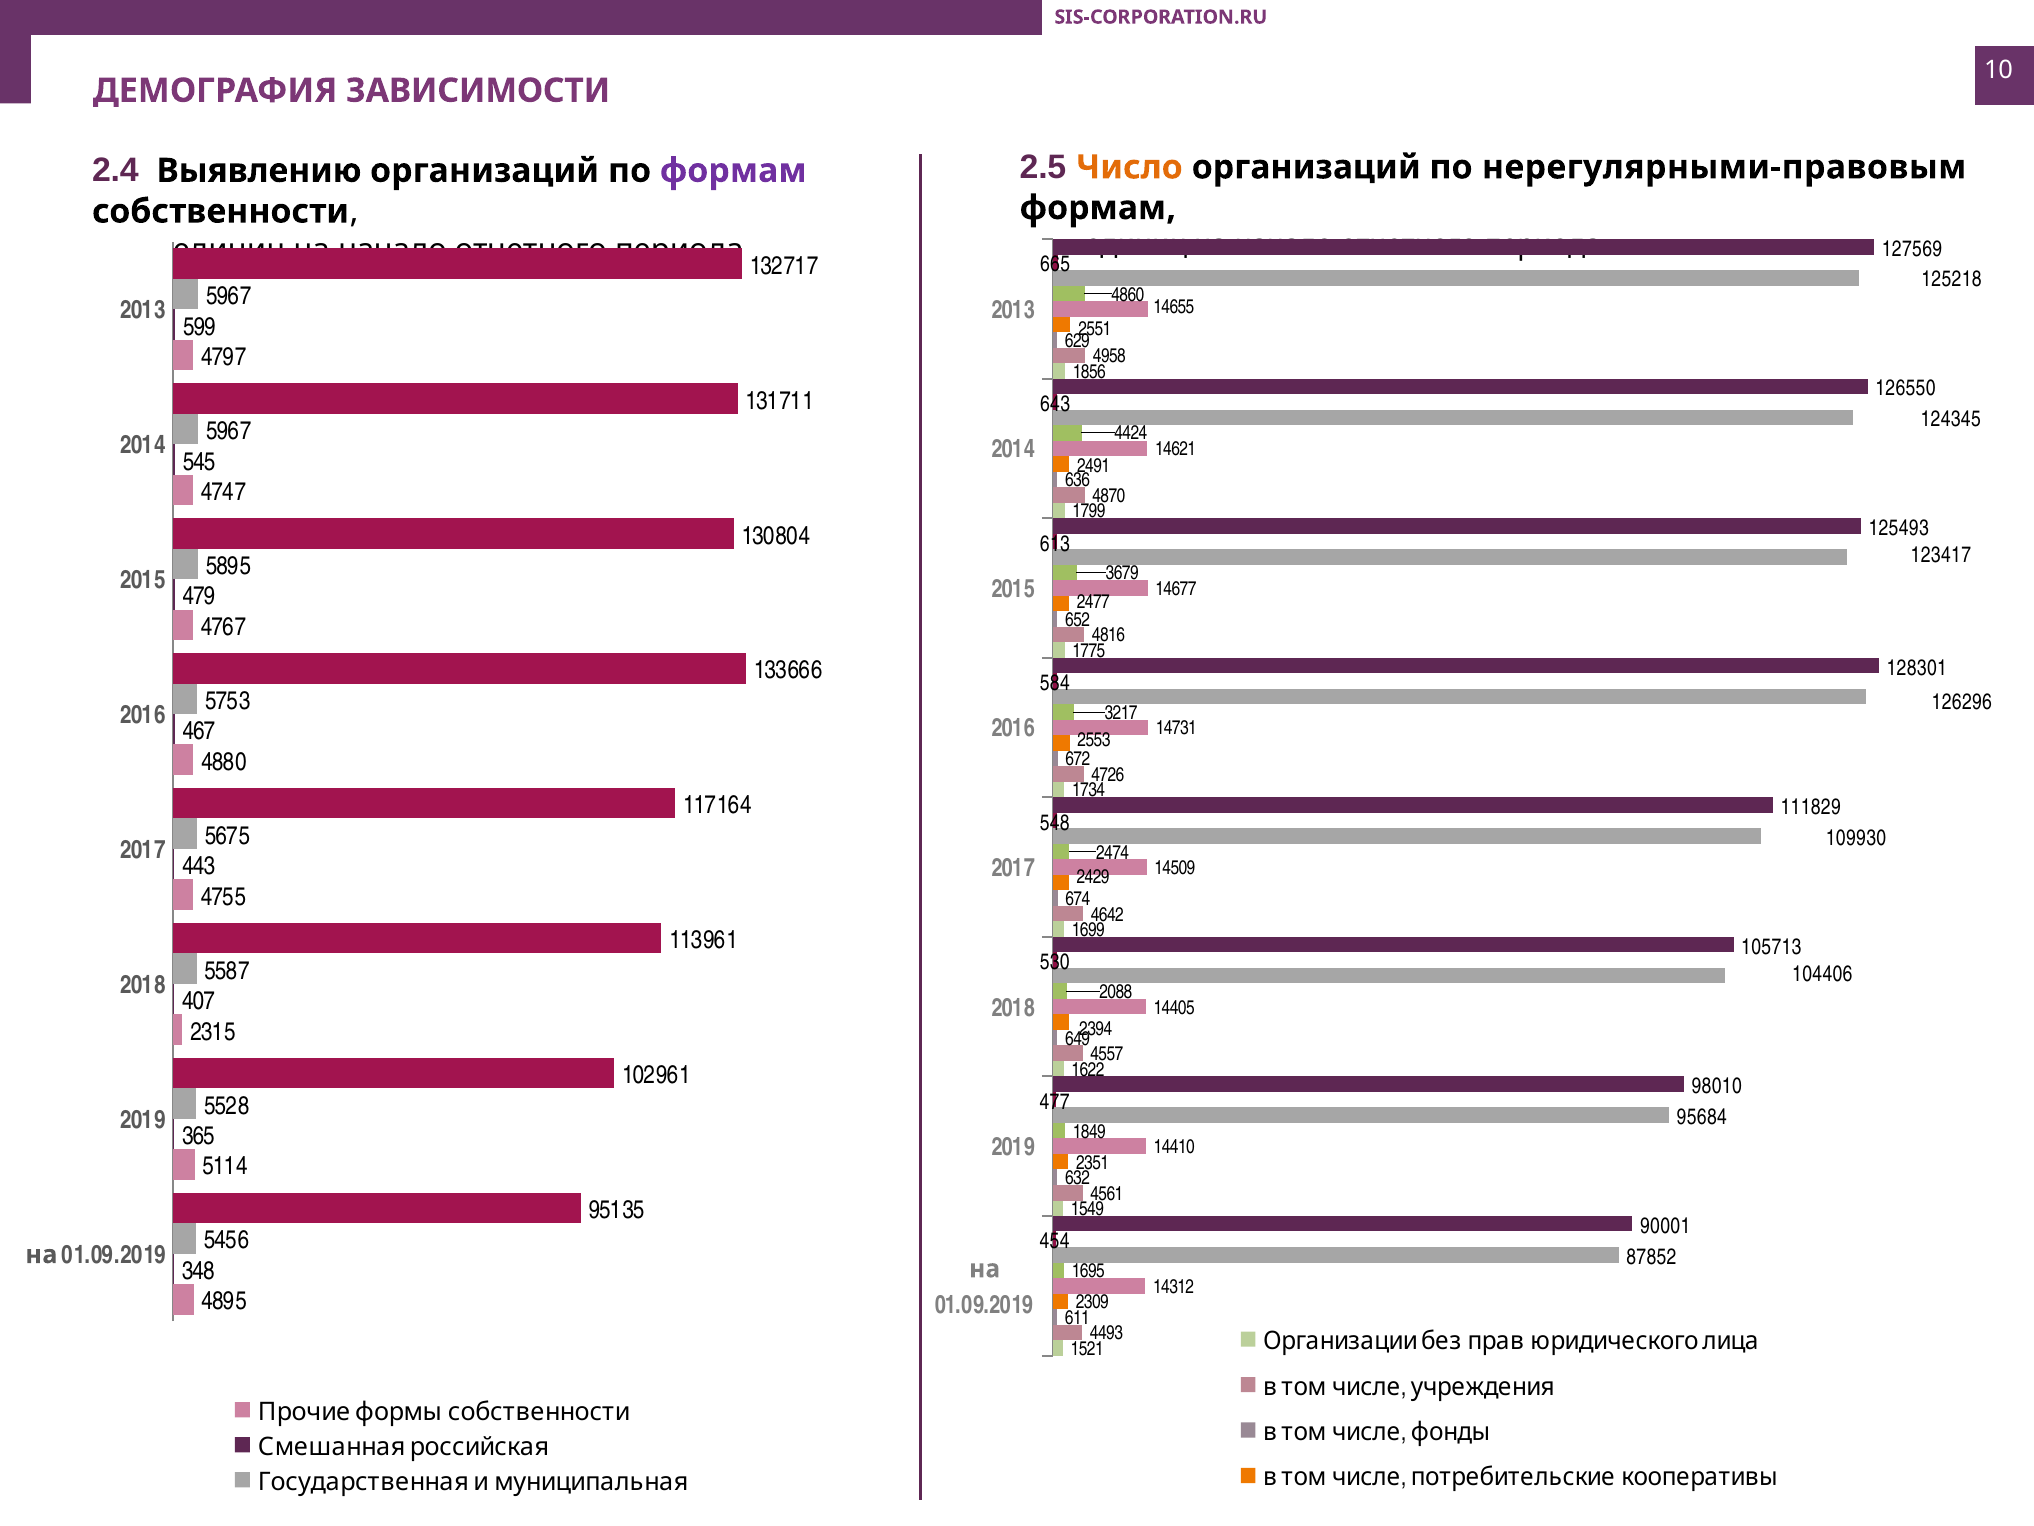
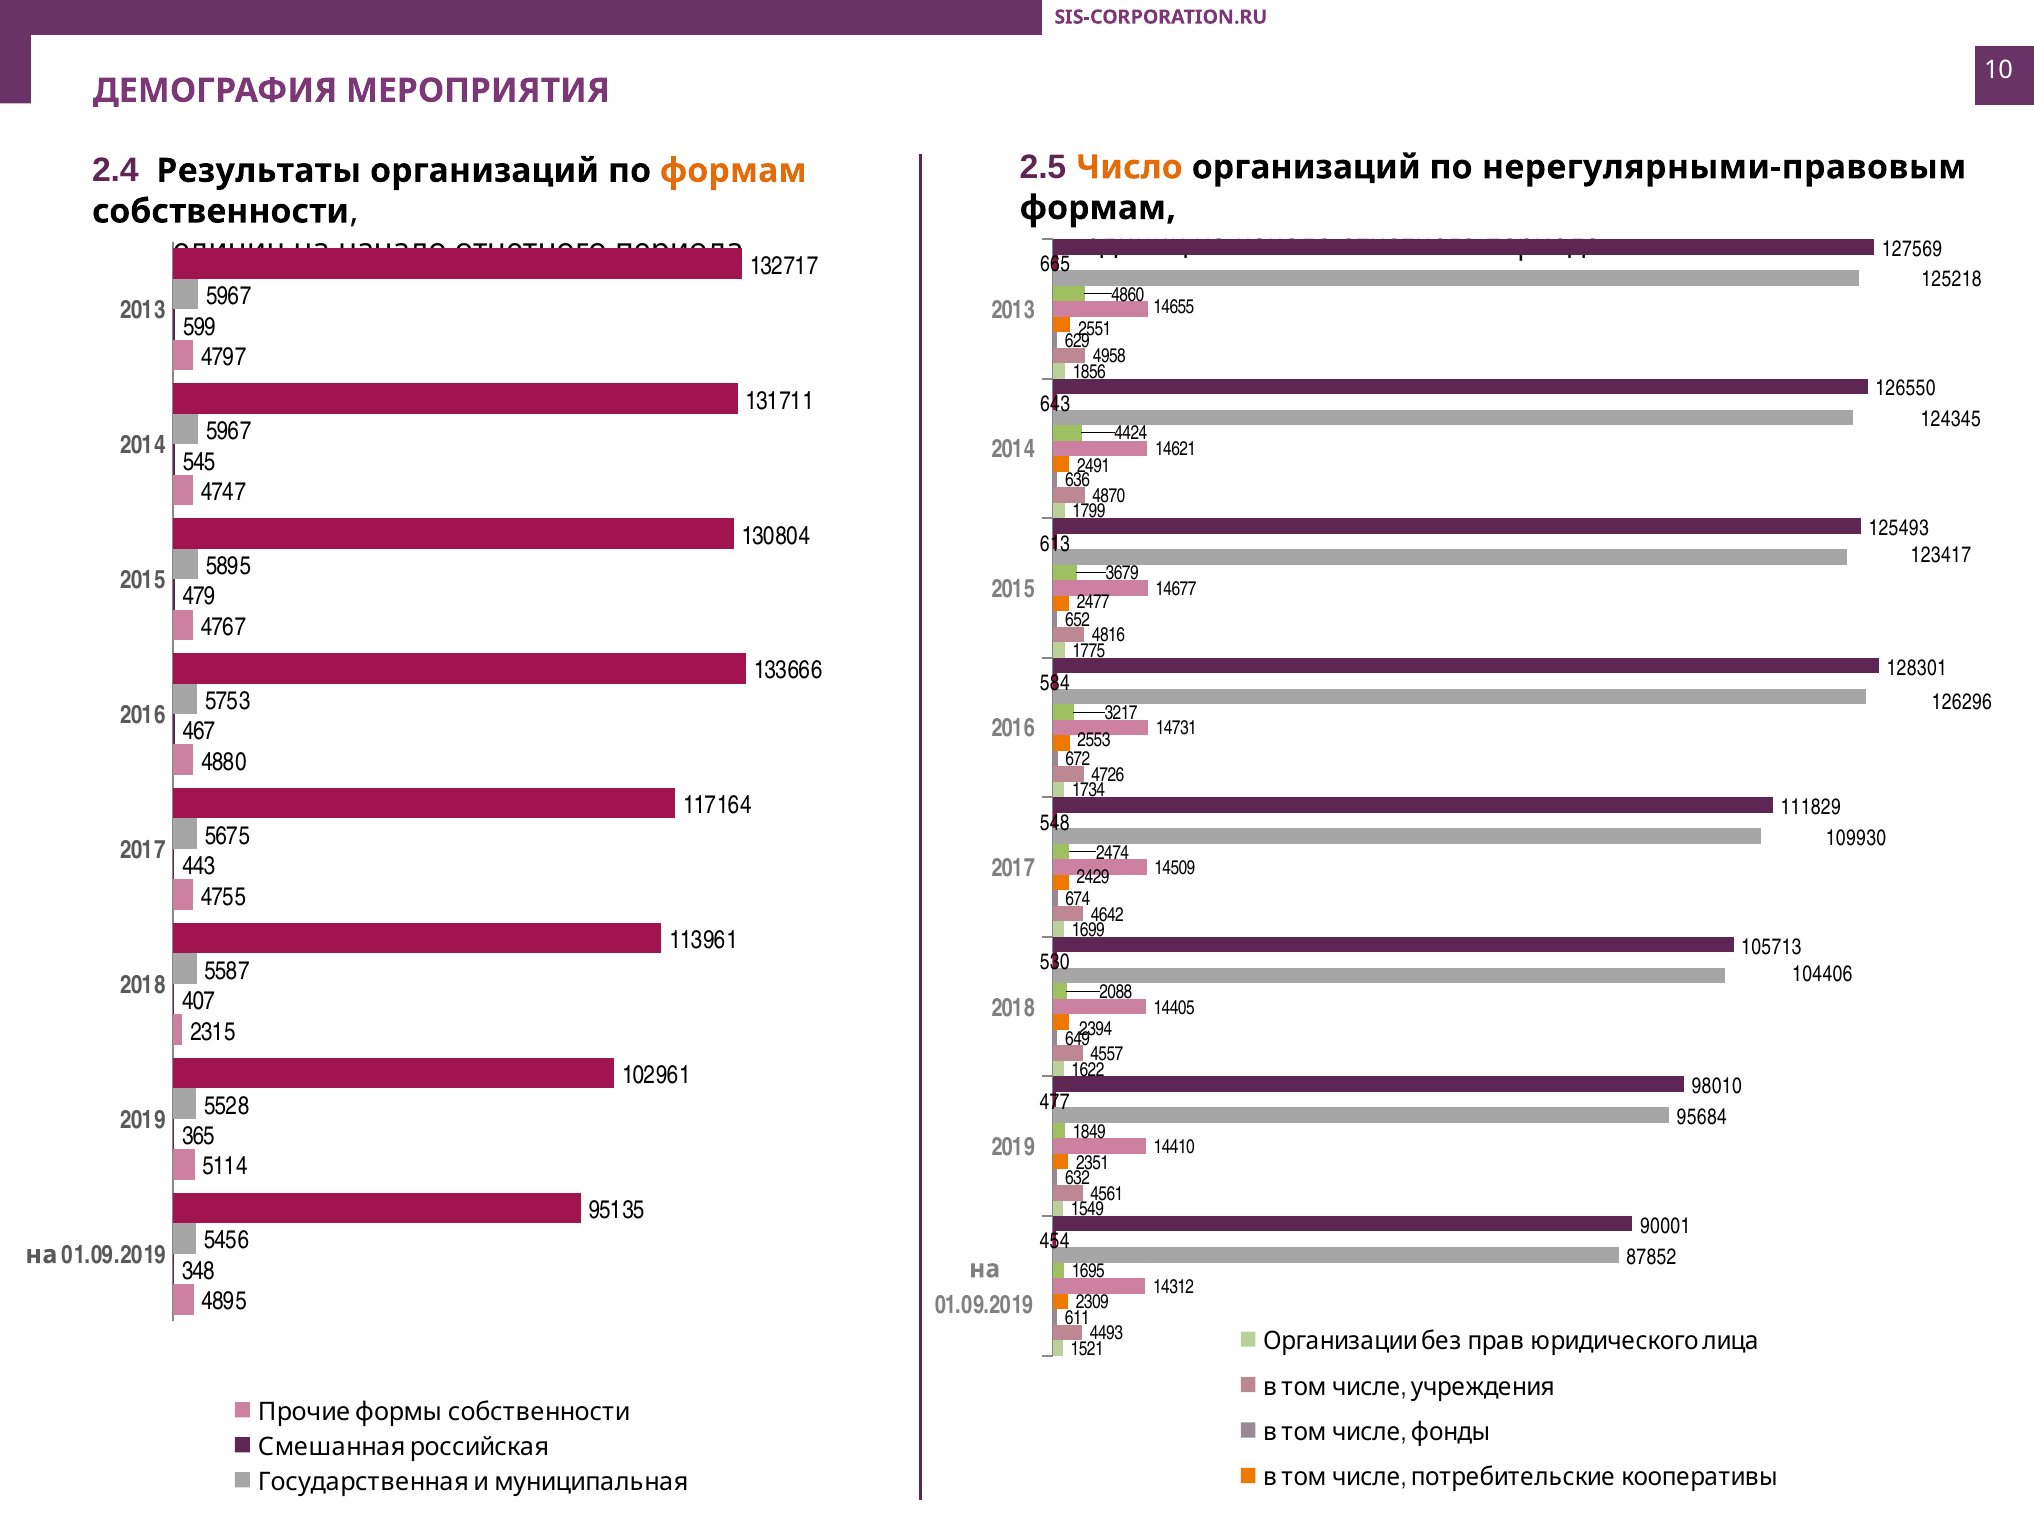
ЗАВИСИМОСТИ: ЗАВИСИМОСТИ -> МЕРОПРИЯТИЯ (478, 91)
Выявлению: Выявлению -> Результаты (259, 171)
формам colour: purple -> orange (733, 171)
